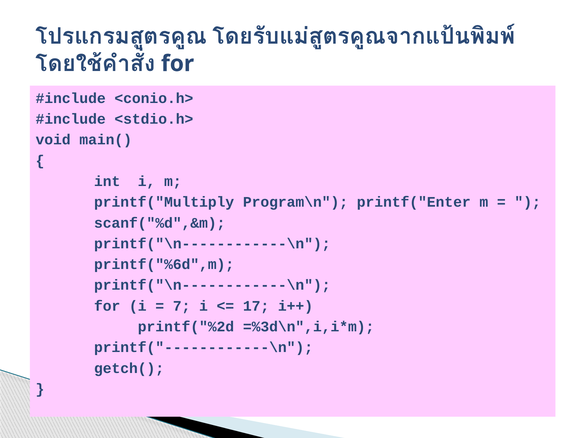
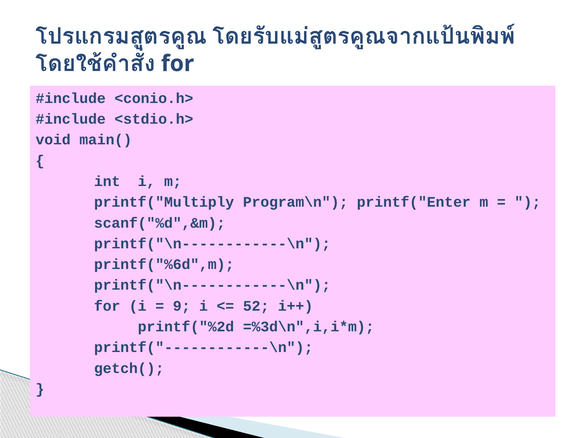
7: 7 -> 9 (182, 306)
17: 17 -> 52 (256, 306)
